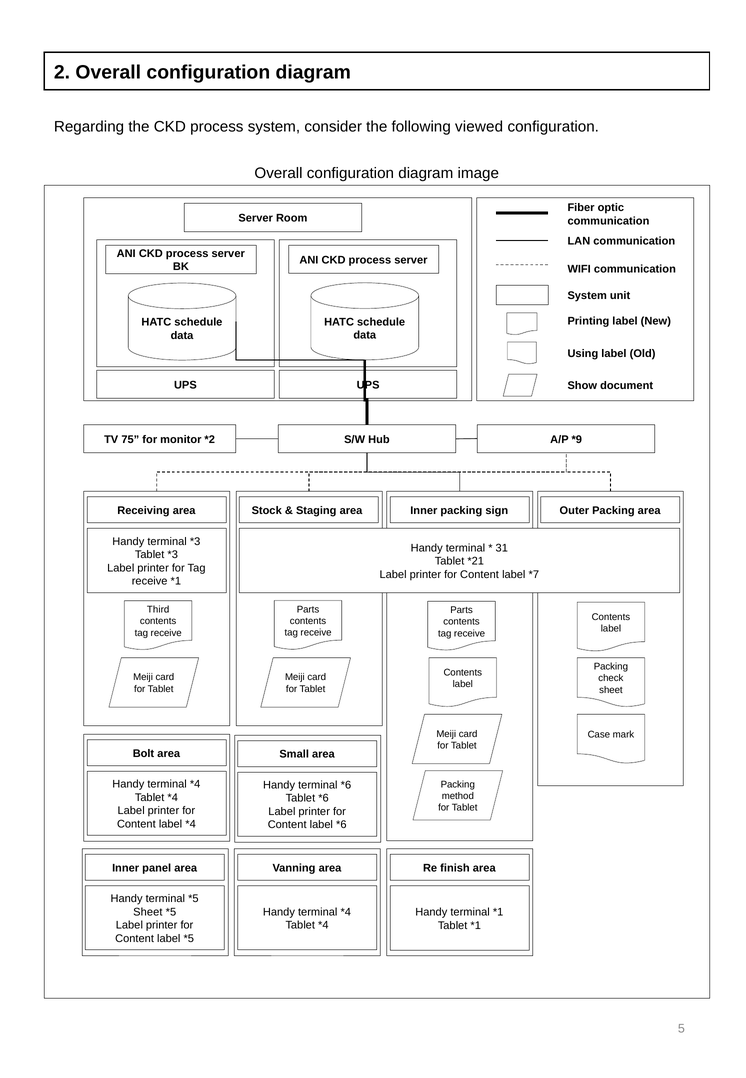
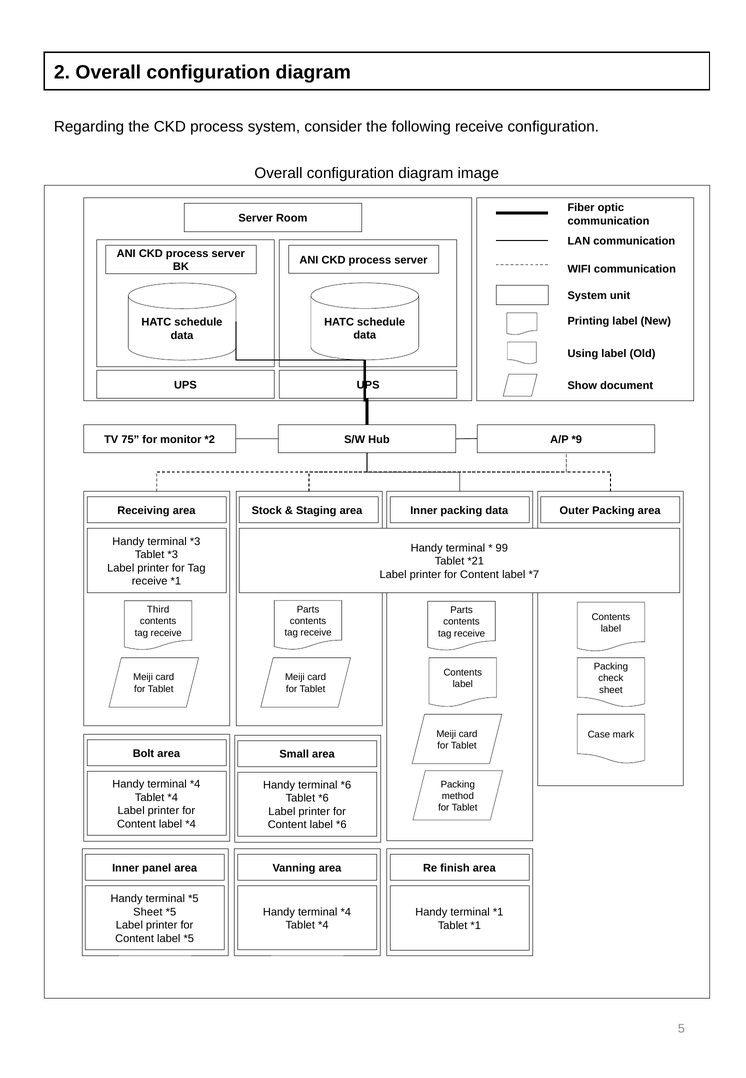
following viewed: viewed -> receive (479, 127)
packing sign: sign -> data (497, 510)
31: 31 -> 99 (502, 548)
